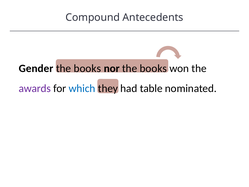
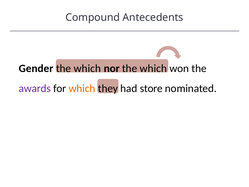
books: books -> which (87, 68)
nor the books: books -> which (153, 68)
which colour: blue -> orange (82, 88)
table: table -> store (151, 88)
